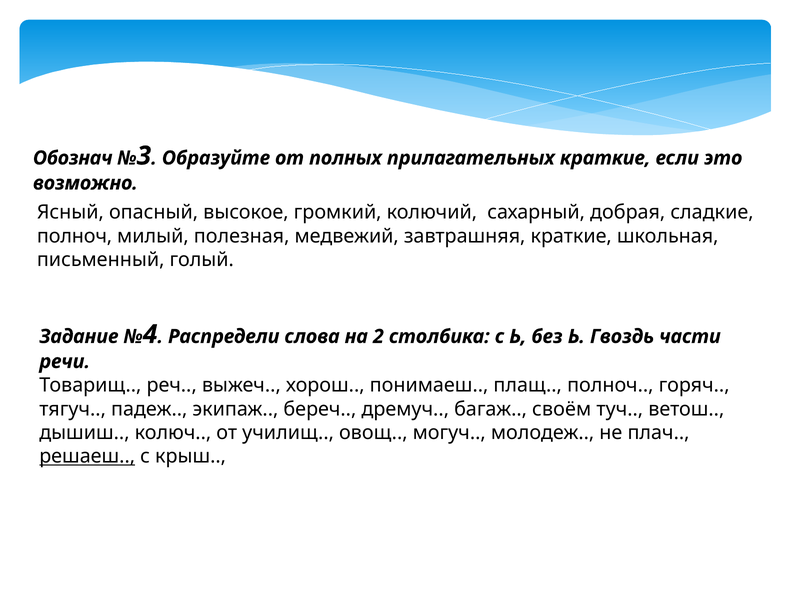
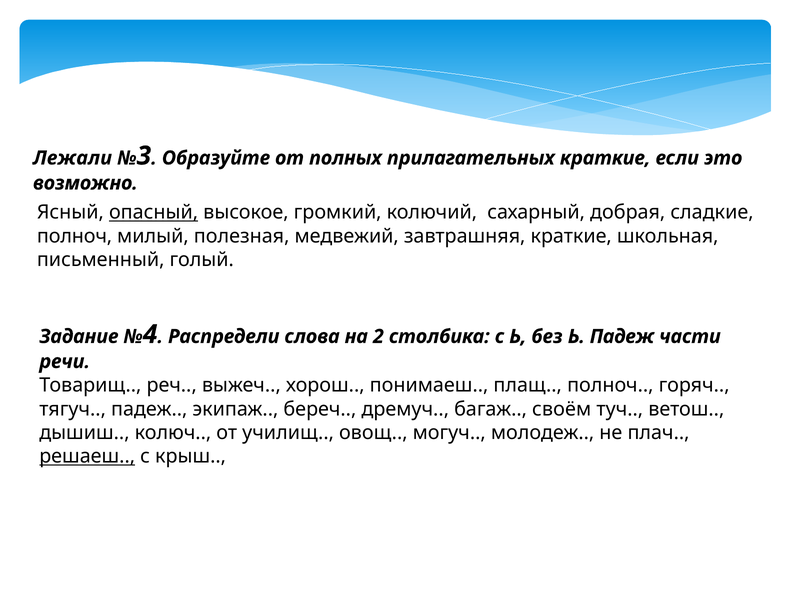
Обознач: Обознач -> Лежали (72, 158)
опасный underline: none -> present (154, 212)
Ь Гвоздь: Гвоздь -> Падеж (622, 336)
